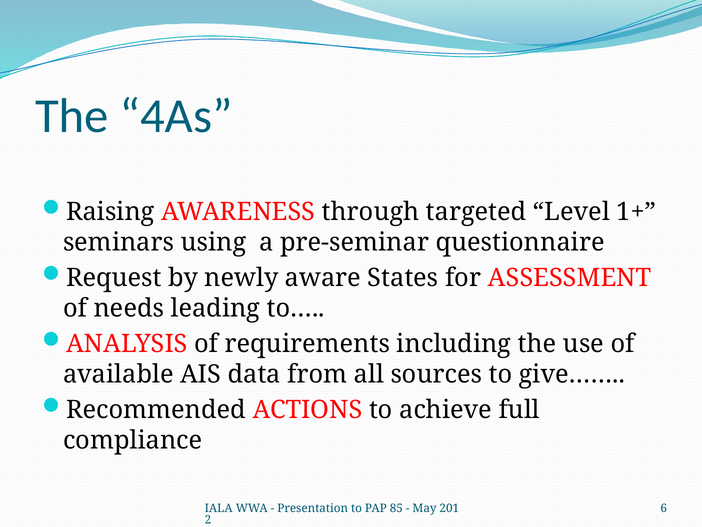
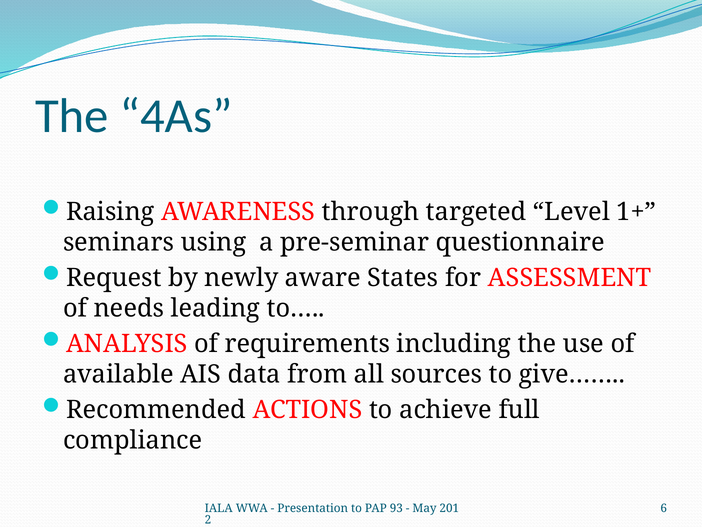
85: 85 -> 93 (396, 508)
